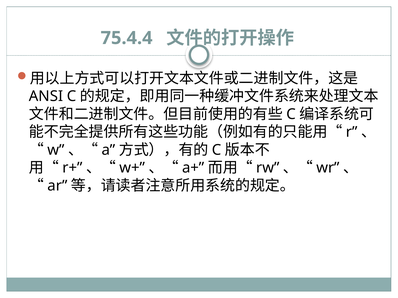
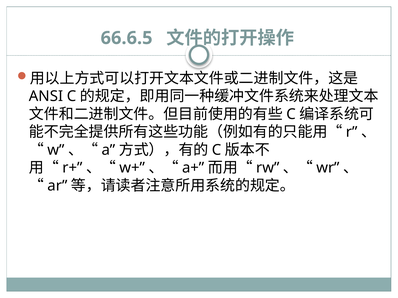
75.4.4: 75.4.4 -> 66.6.5 (127, 38)
